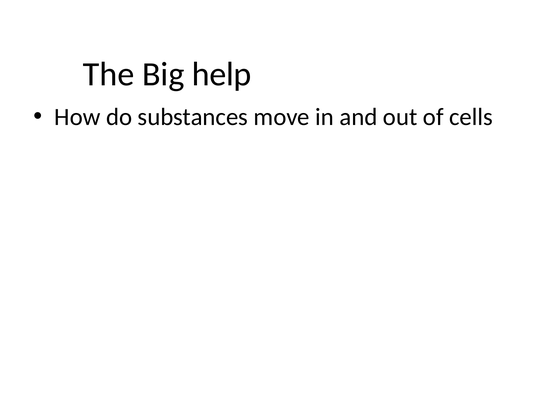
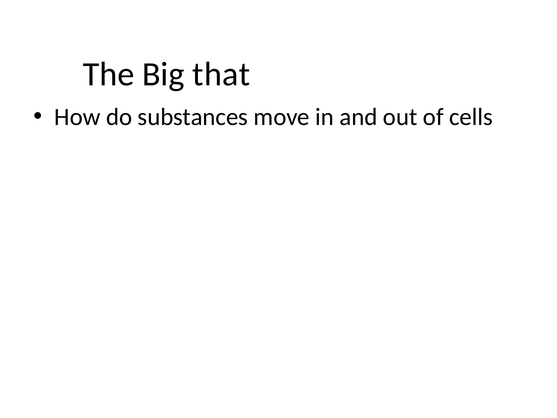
help: help -> that (221, 74)
